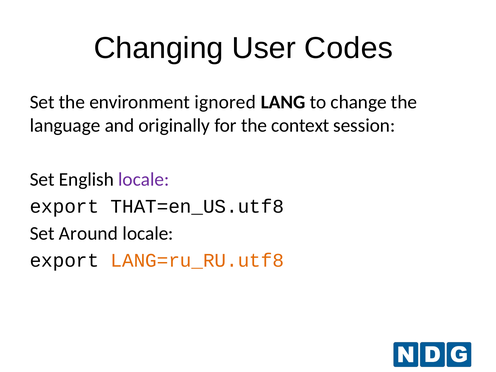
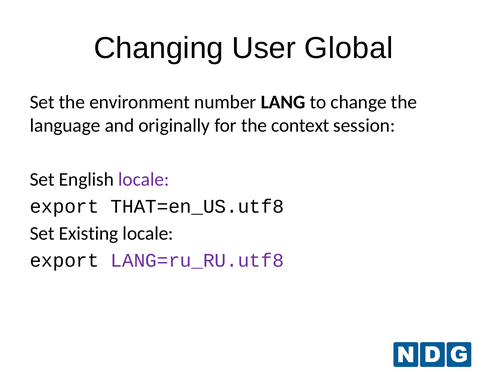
Codes: Codes -> Global (349, 48)
ignored: ignored -> number (225, 102)
Around: Around -> Existing (89, 233)
LANG=ru_RU.utf8 colour: orange -> purple (197, 260)
